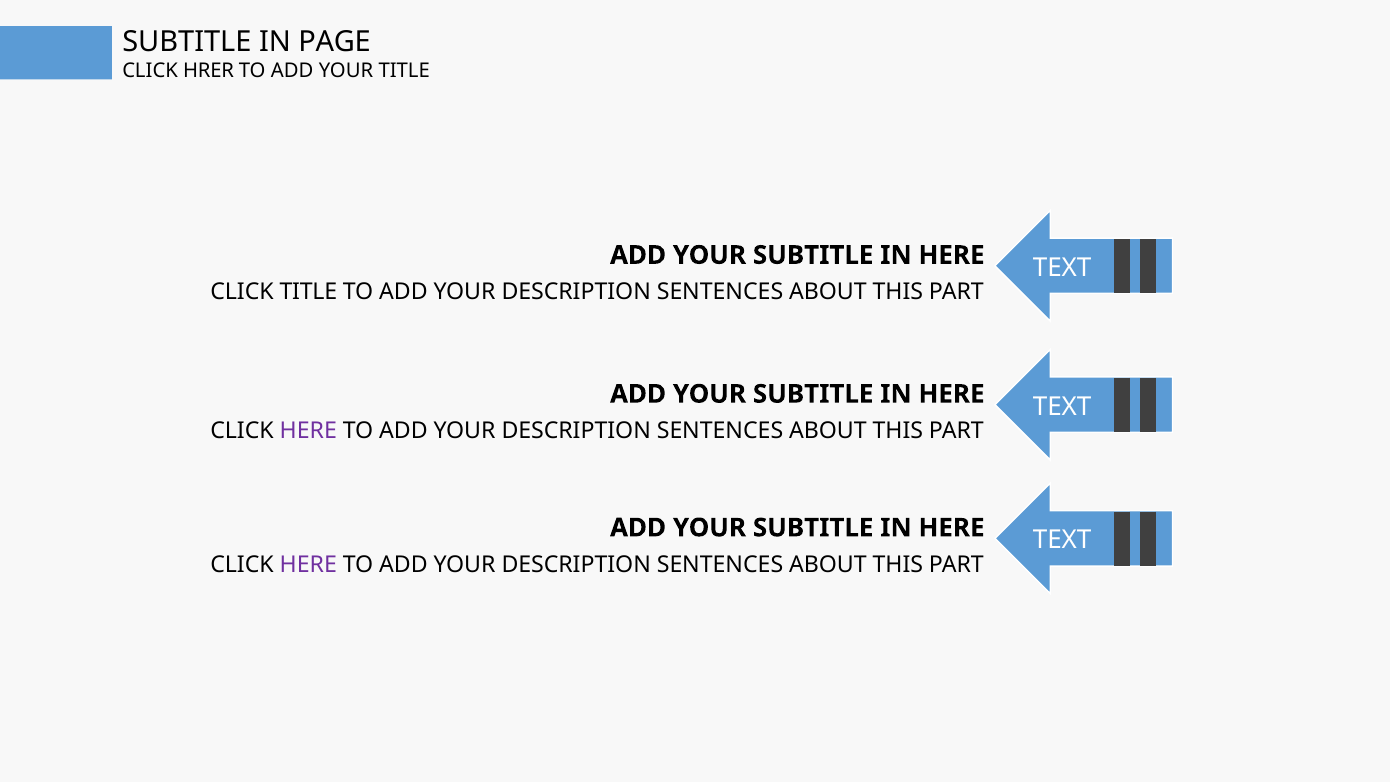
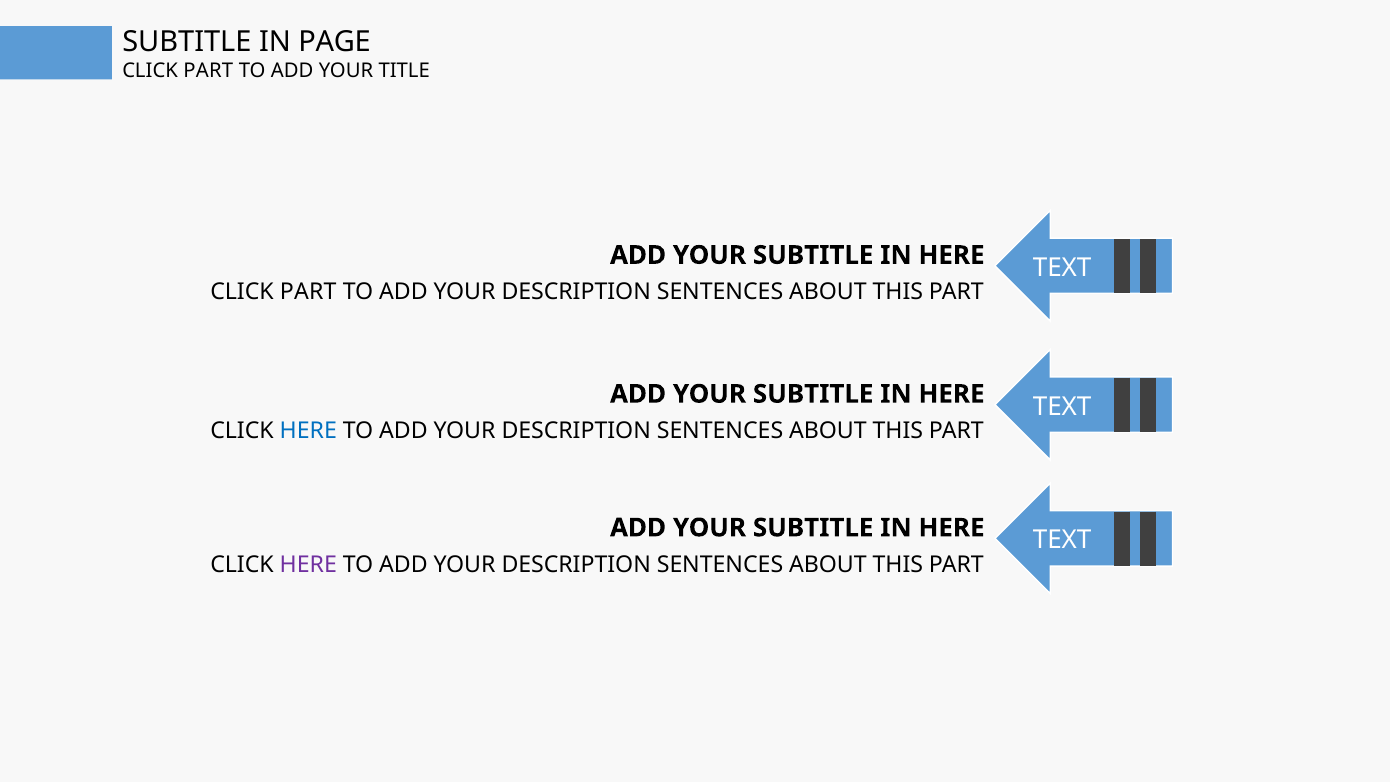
HRER: HRER -> PART (208, 71)
TITLE: TITLE -> PART (308, 292)
HERE colour: purple -> blue (308, 431)
